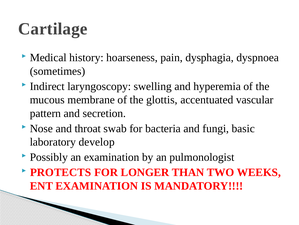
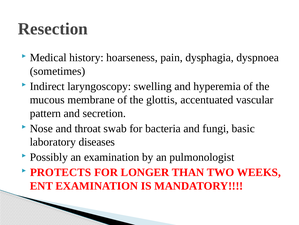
Cartilage: Cartilage -> Resection (53, 29)
develop: develop -> diseases (97, 142)
